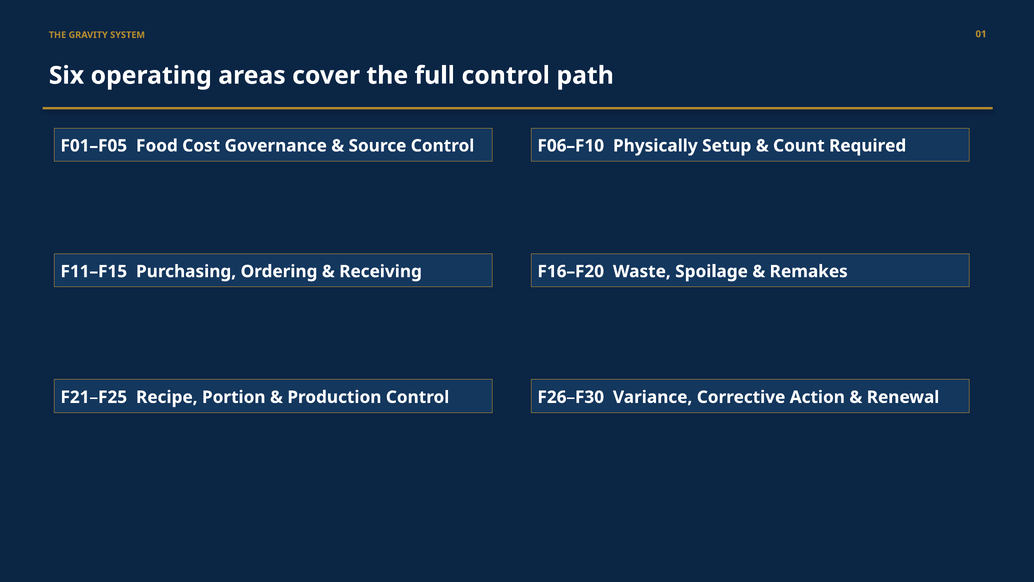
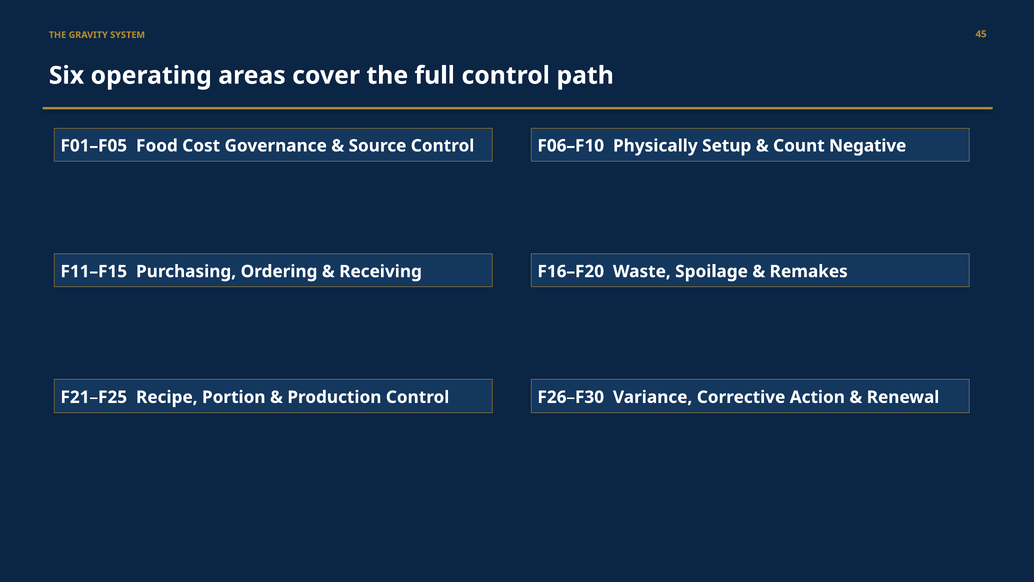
01: 01 -> 45 (981, 34)
Required: Required -> Negative (868, 146)
